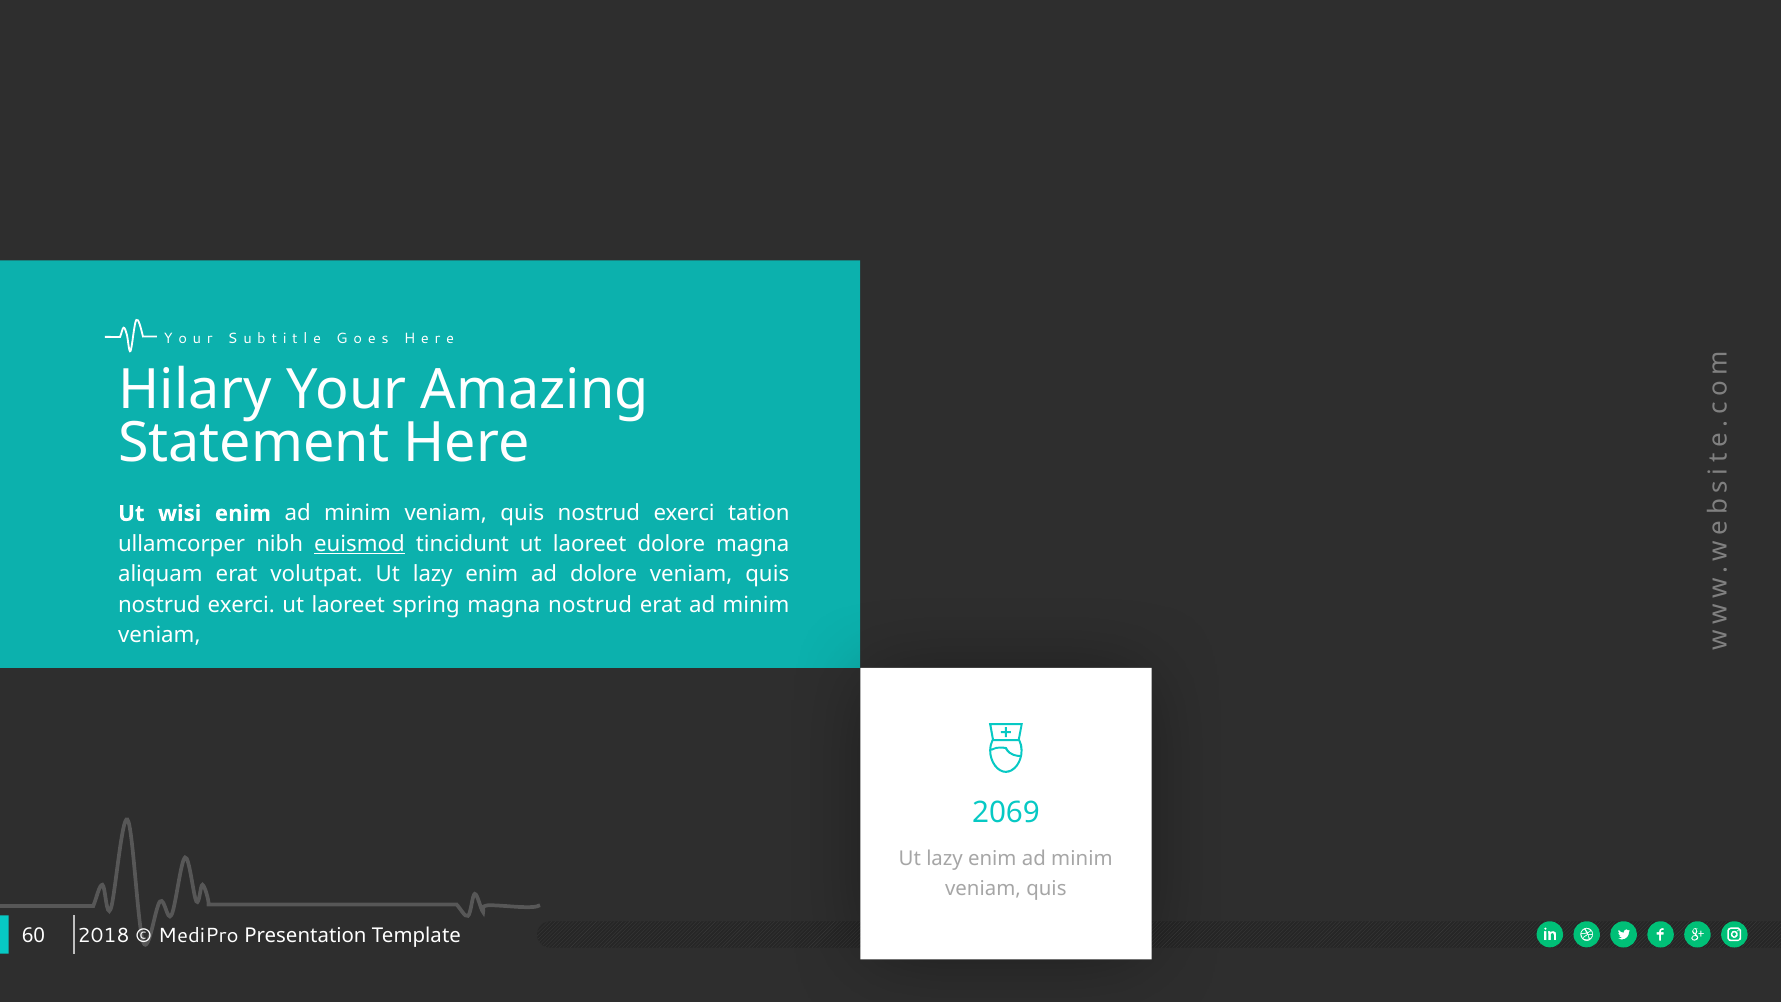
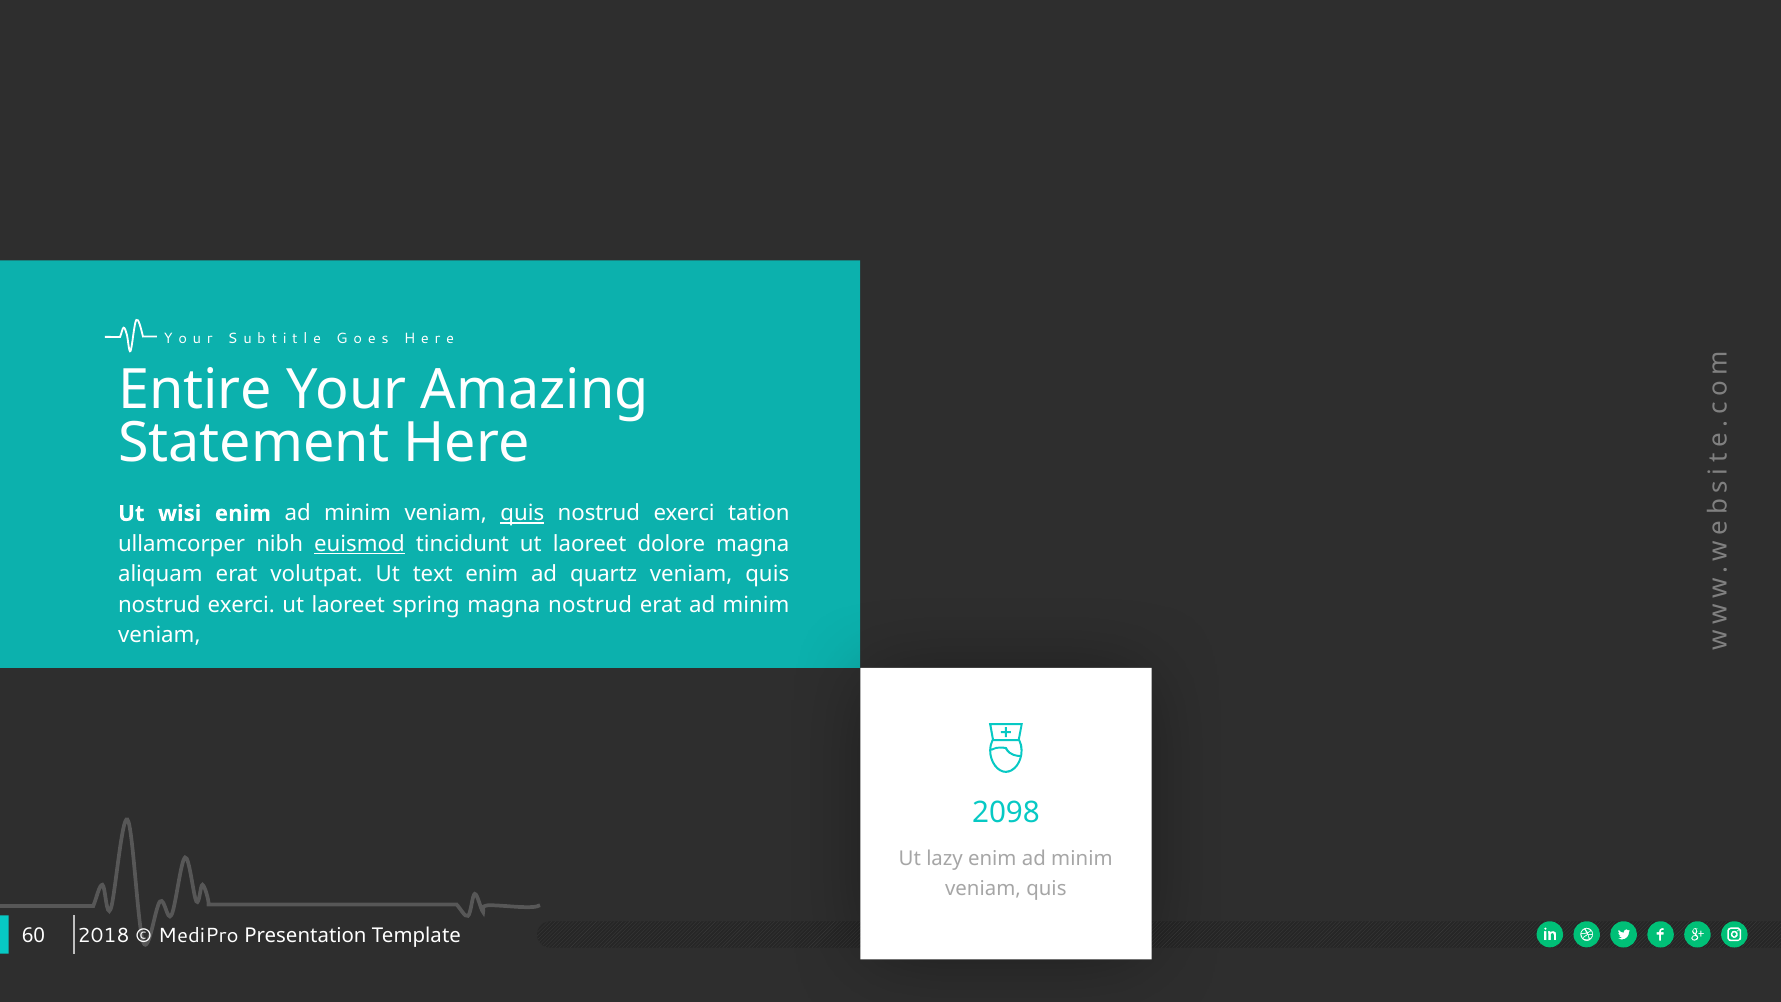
Hilary: Hilary -> Entire (195, 390)
quis underline: none -> present (522, 513)
volutpat Ut lazy: lazy -> text (433, 574)
ad dolore: dolore -> quartz (604, 574)
2069: 2069 -> 2098 (1006, 813)
